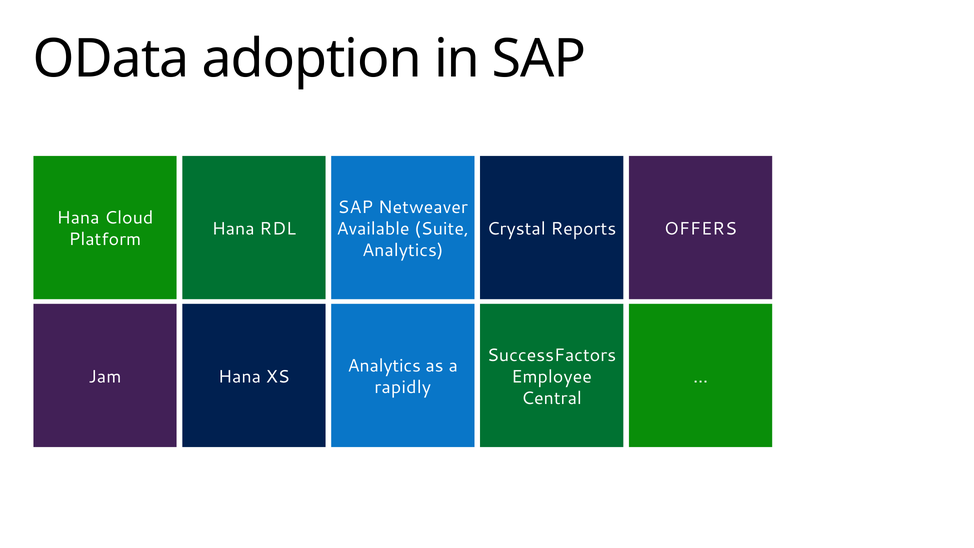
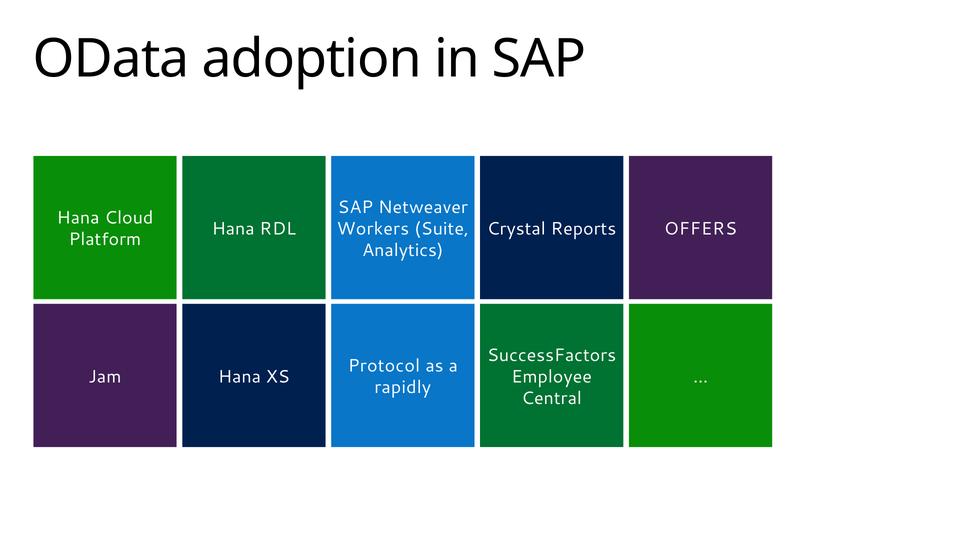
Available: Available -> Workers (373, 229)
Analytics: Analytics -> Protocol (384, 366)
